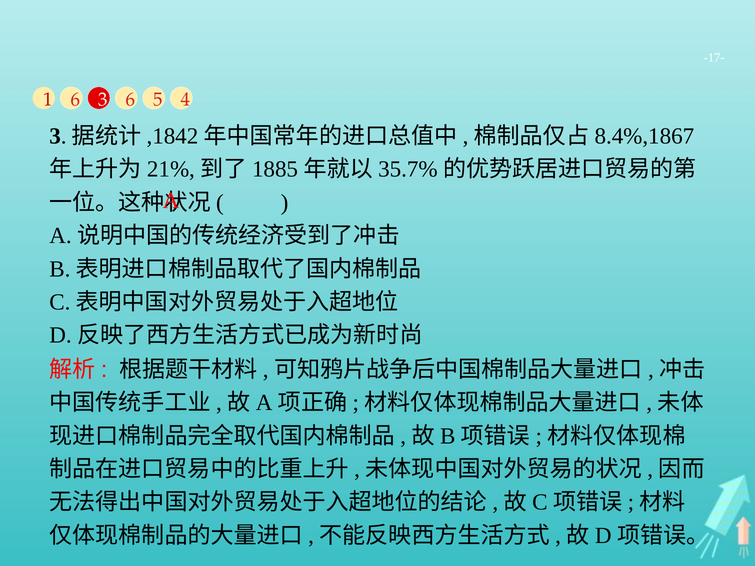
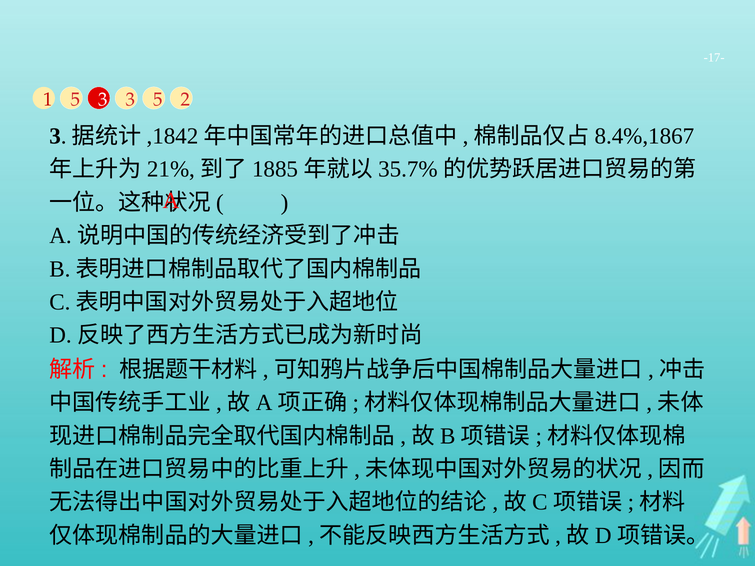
1 6: 6 -> 5 (75, 99)
3 6: 6 -> 3 (130, 99)
4: 4 -> 2 (185, 99)
